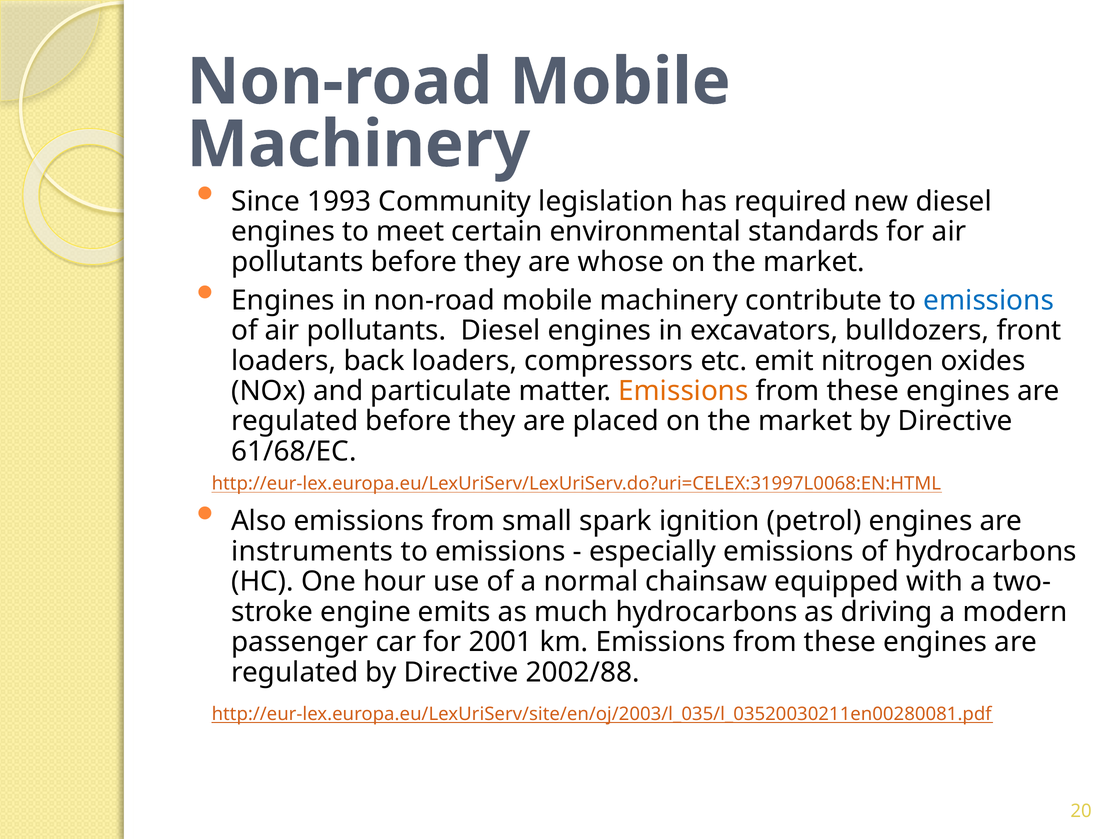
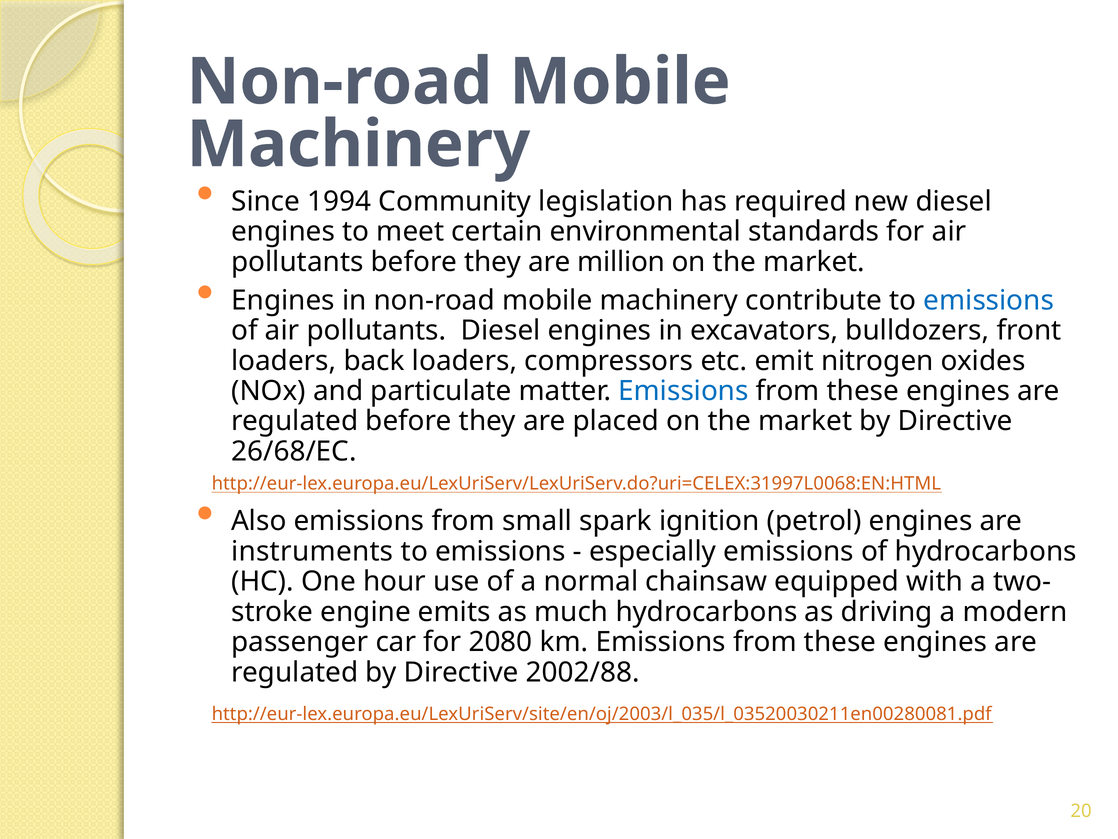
1993: 1993 -> 1994 (339, 201)
whose: whose -> million (621, 262)
Emissions colour: orange -> blue (683, 391)
61/68/EC: 61/68/EC -> 26/68/EC (294, 451)
2001: 2001 -> 2080 (501, 642)
